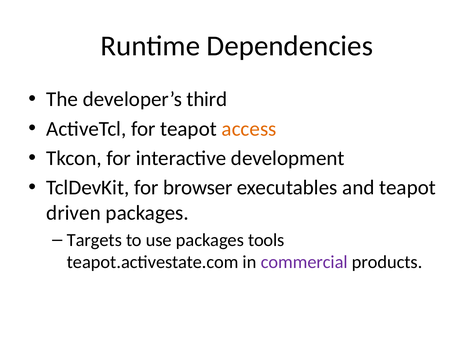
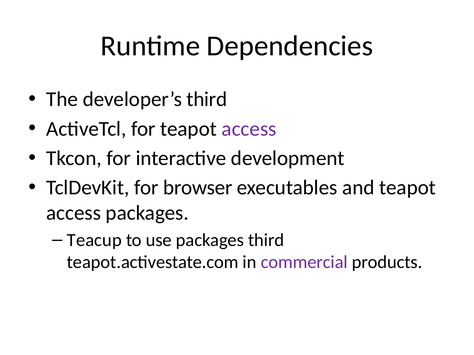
access colour: orange -> purple (249, 129)
driven: driven -> access (74, 213)
Targets: Targets -> Teacup (94, 240)
packages tools: tools -> third (266, 240)
